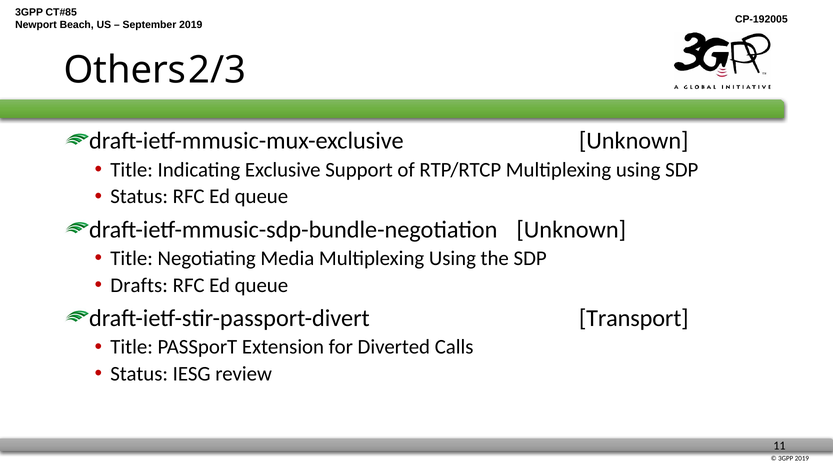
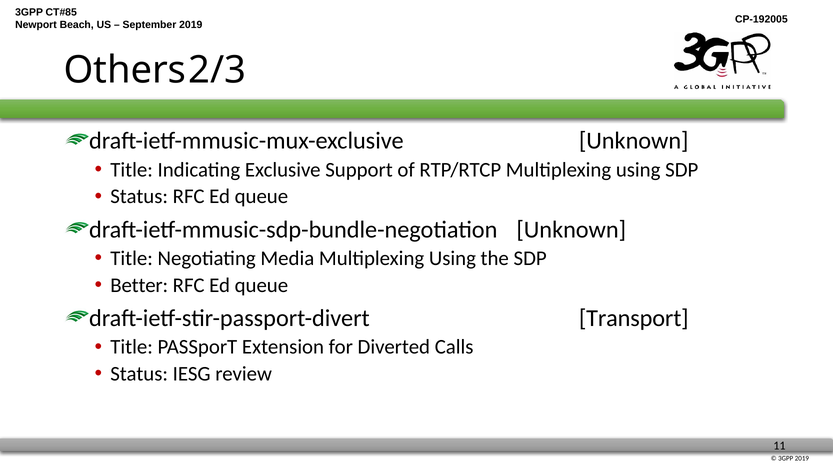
Drafts: Drafts -> Better (139, 285)
